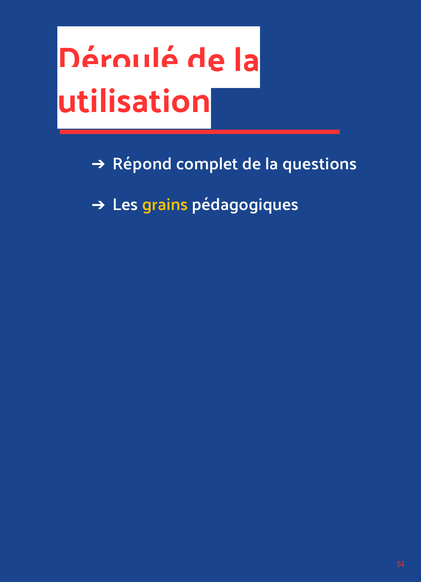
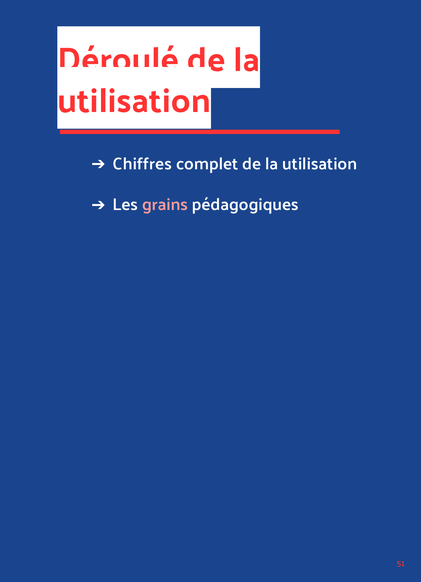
Répond: Répond -> Chiffres (142, 164)
complet de la questions: questions -> utilisation (320, 164)
grains colour: yellow -> pink (165, 204)
